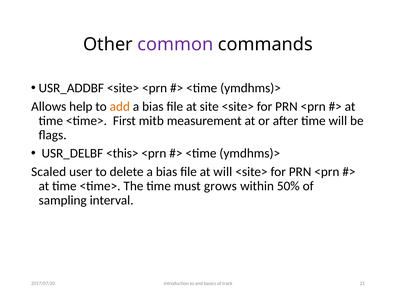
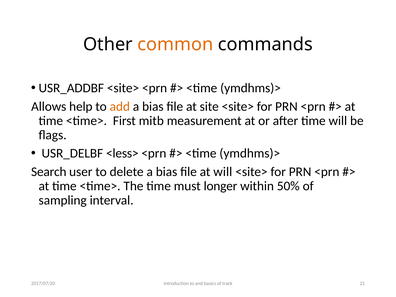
common colour: purple -> orange (175, 44)
<this>: <this> -> <less> (122, 153)
Scaled: Scaled -> Search (49, 172)
grows: grows -> longer (221, 186)
